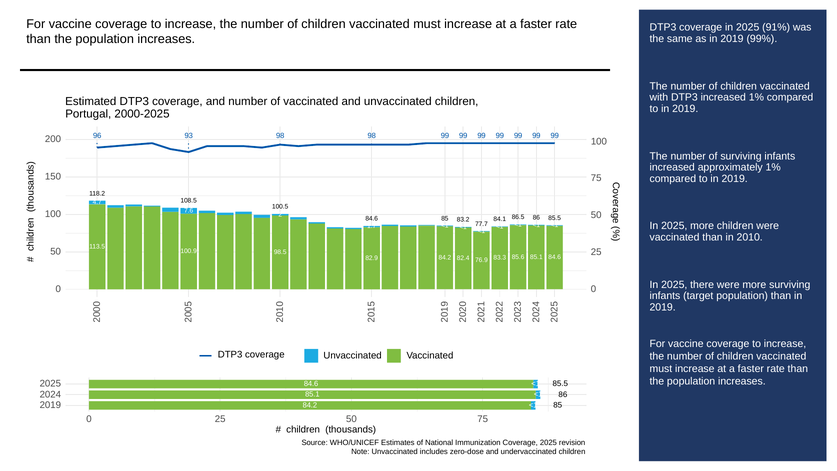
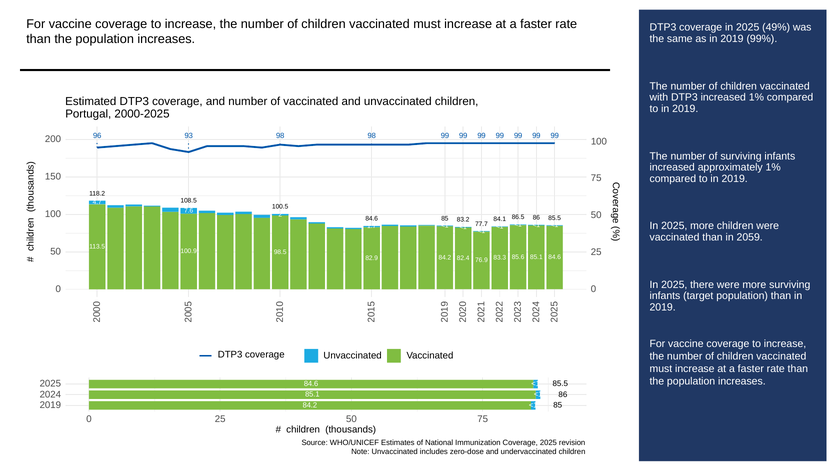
91%: 91% -> 49% (776, 28)
2010: 2010 -> 2059 (750, 237)
